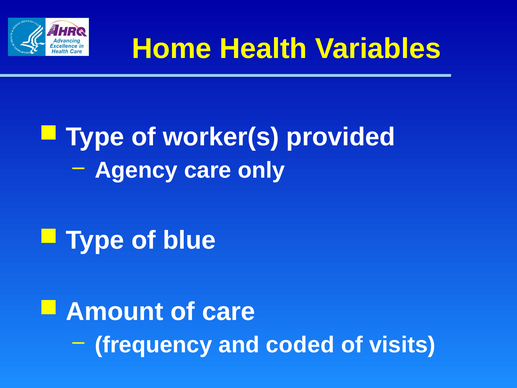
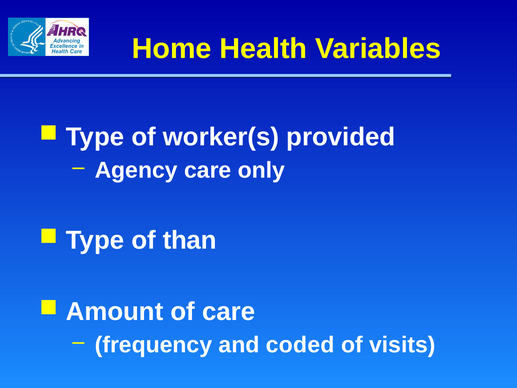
blue: blue -> than (190, 240)
